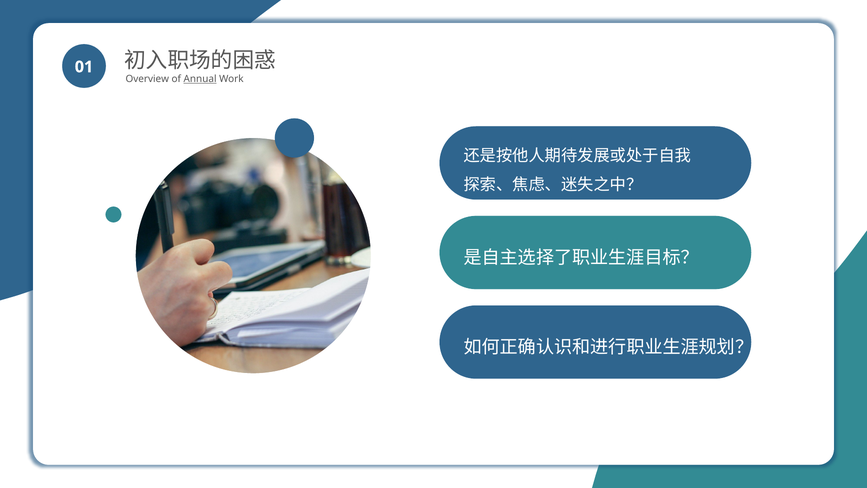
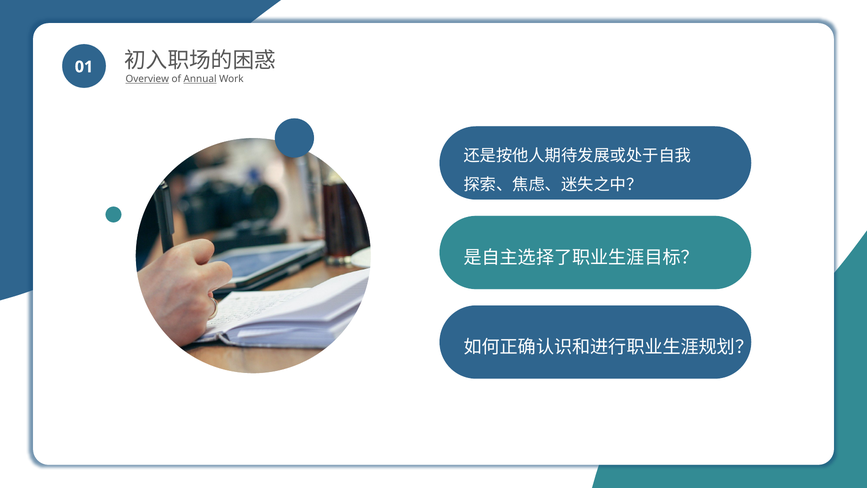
Overview underline: none -> present (147, 79)
